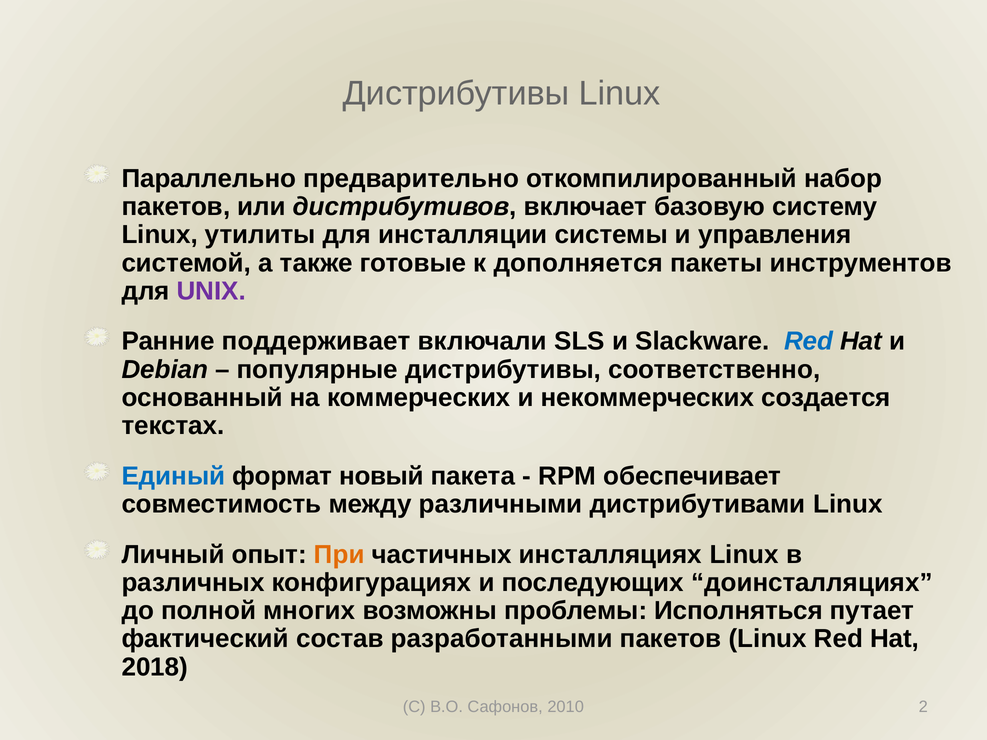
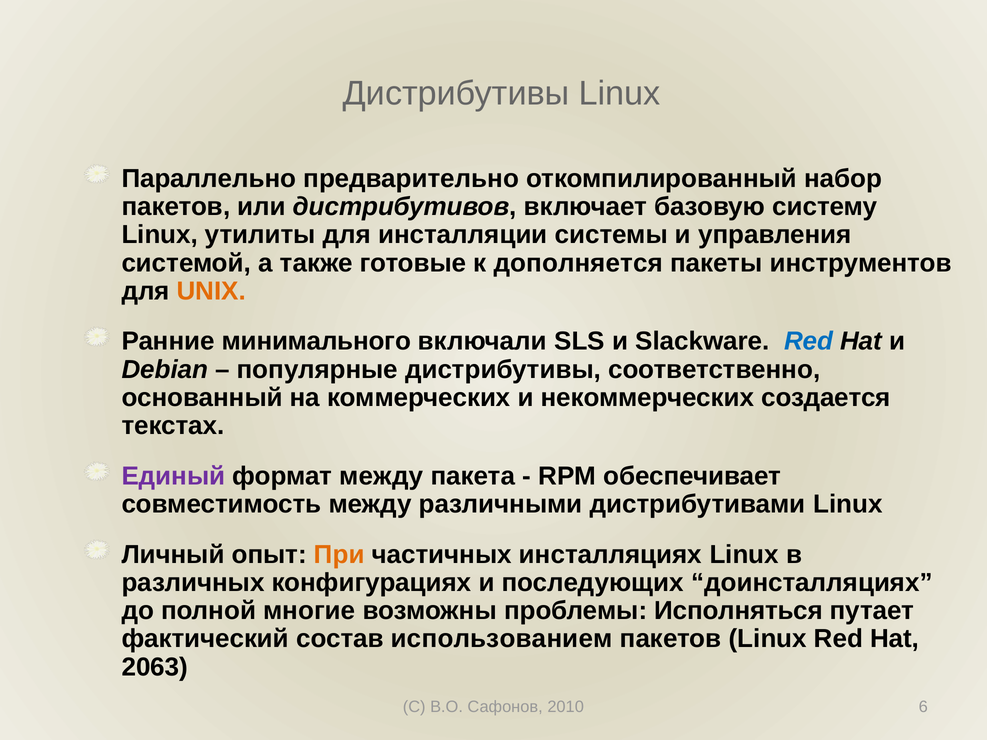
UNIX colour: purple -> orange (211, 291)
поддерживает: поддерживает -> минимального (316, 342)
Единый colour: blue -> purple (173, 476)
формат новый: новый -> между (381, 476)
многих: многих -> многие (309, 611)
разработанными: разработанными -> использованием (502, 639)
2018: 2018 -> 2063 (155, 667)
2: 2 -> 6 (923, 707)
